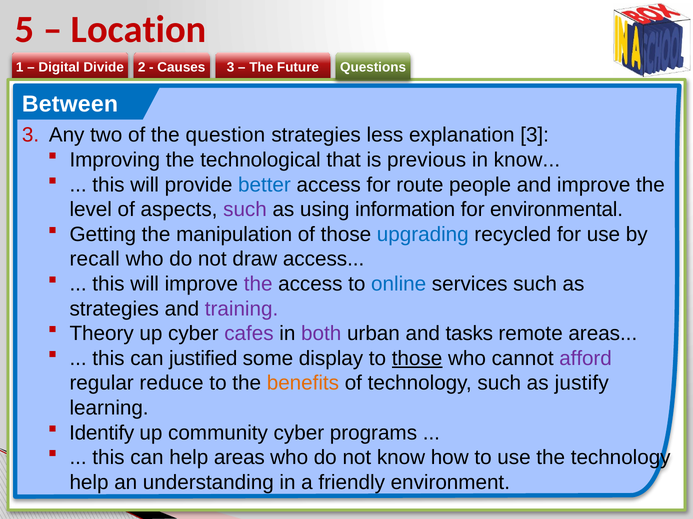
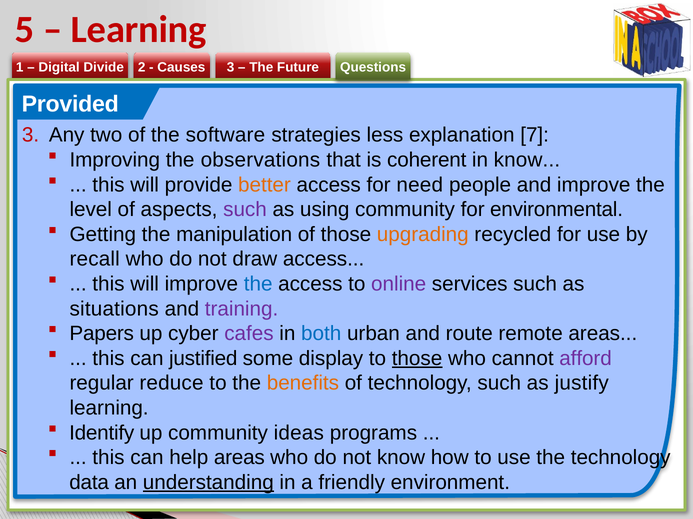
Location: Location -> Learning (139, 30)
Between: Between -> Provided (70, 104)
question: question -> software (225, 135)
explanation 3: 3 -> 7 (535, 135)
technological: technological -> observations (260, 160)
previous: previous -> coherent (427, 160)
better colour: blue -> orange (264, 185)
route: route -> need (420, 185)
using information: information -> community (405, 210)
upgrading colour: blue -> orange (423, 235)
the colour: purple -> blue (258, 284)
online colour: blue -> purple (399, 284)
strategies: strategies -> situations (114, 309)
Theory: Theory -> Papers (102, 334)
both colour: purple -> blue (321, 334)
tasks: tasks -> route (469, 334)
community cyber: cyber -> ideas (299, 433)
help: help -> data (89, 483)
understanding underline: none -> present (208, 483)
